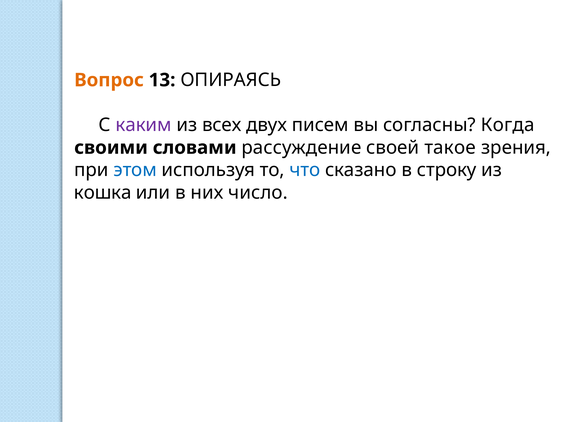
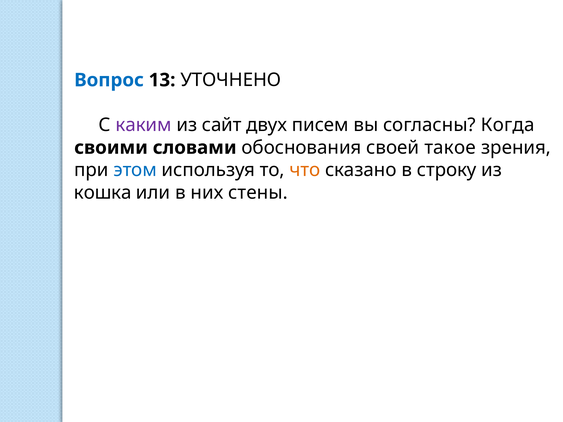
Вопрос colour: orange -> blue (109, 80)
ОПИРАЯСЬ: ОПИРАЯСЬ -> УТОЧНЕНО (231, 80)
всех: всех -> сайт (222, 125)
рассуждение: рассуждение -> обоснования (301, 148)
что colour: blue -> orange (305, 170)
число: число -> стены (258, 193)
